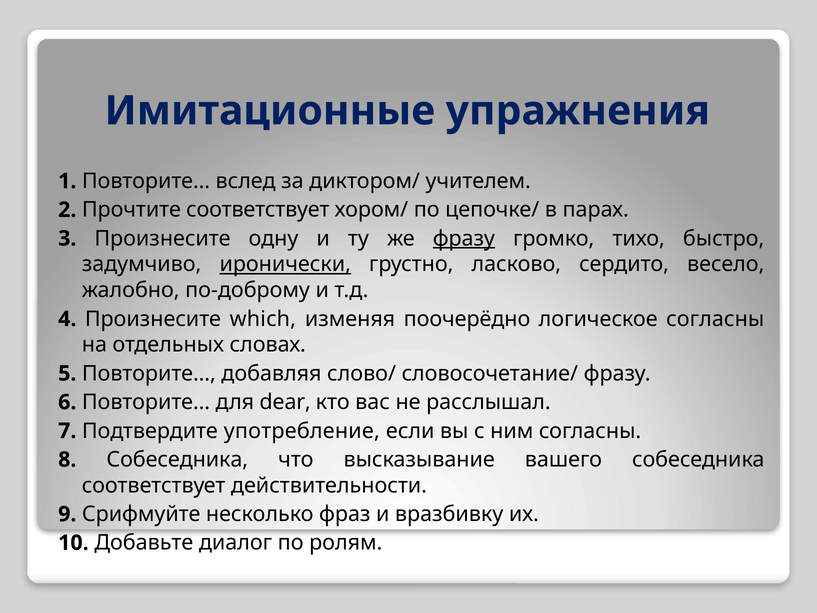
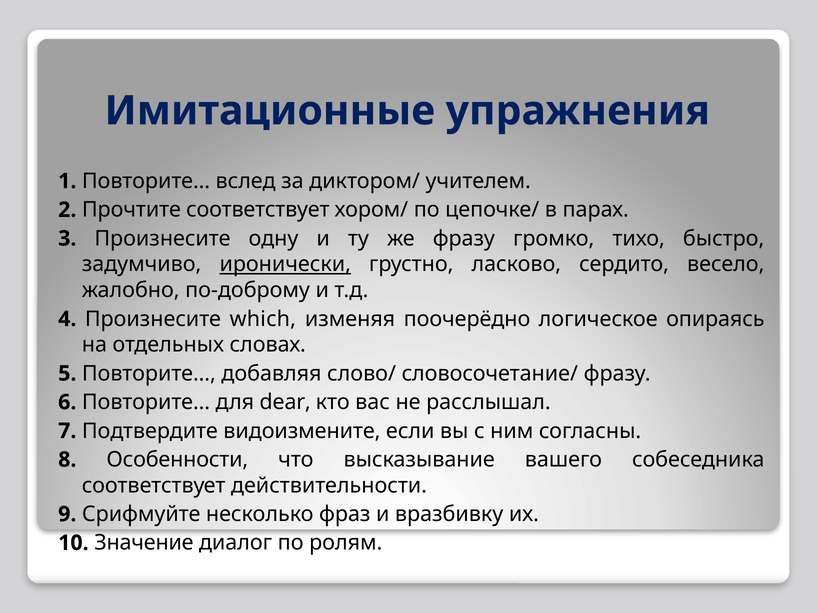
фразу underline: present -> none (464, 238)
логическое согласны: согласны -> опираясь (715, 319)
употребление: употребление -> видоизмените (302, 431)
8 Собеседника: Собеседника -> Особенности (177, 459)
Добавьте: Добавьте -> Значение (144, 543)
